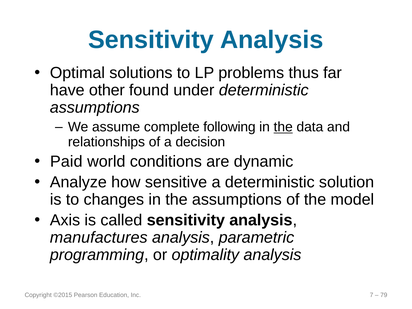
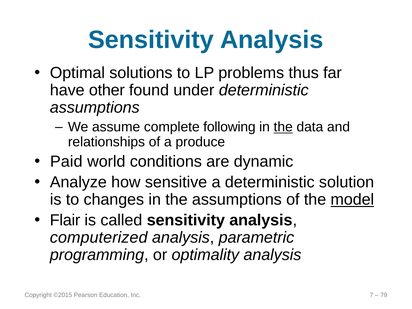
decision: decision -> produce (200, 142)
model underline: none -> present (352, 199)
Axis: Axis -> Flair (65, 220)
manufactures: manufactures -> computerized (99, 238)
